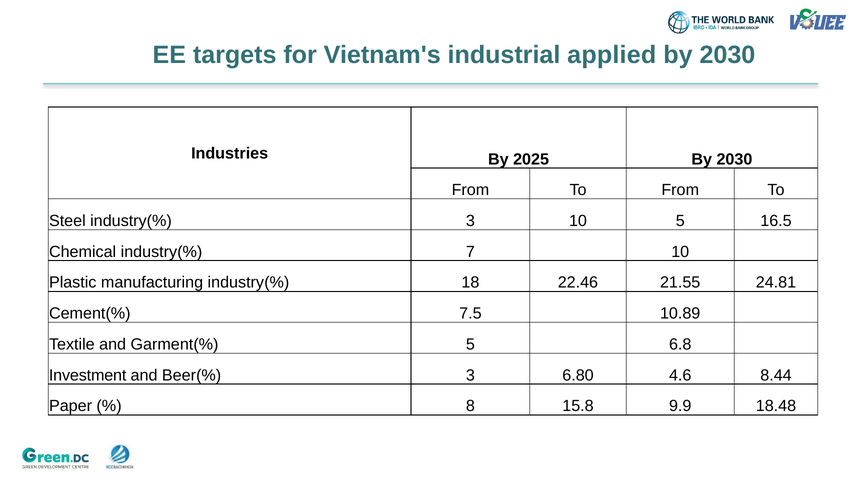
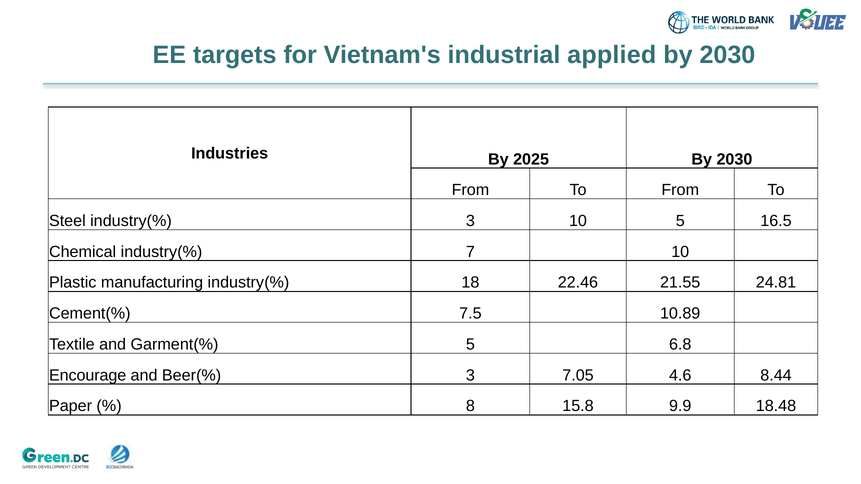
Investment: Investment -> Encourage (88, 376)
6.80: 6.80 -> 7.05 (578, 376)
